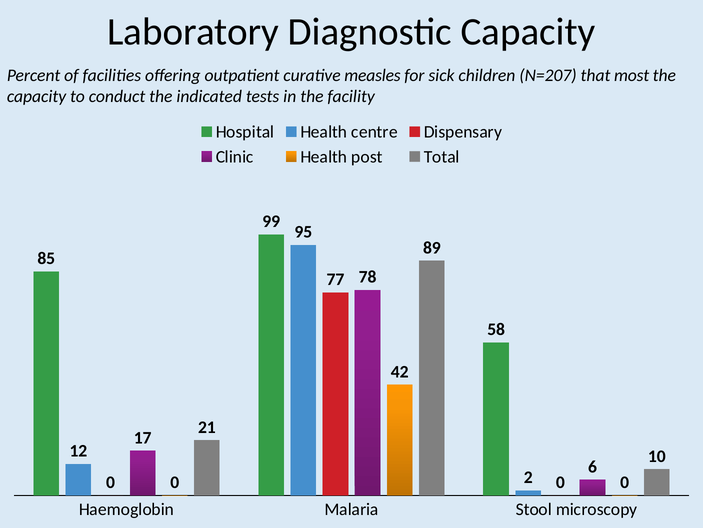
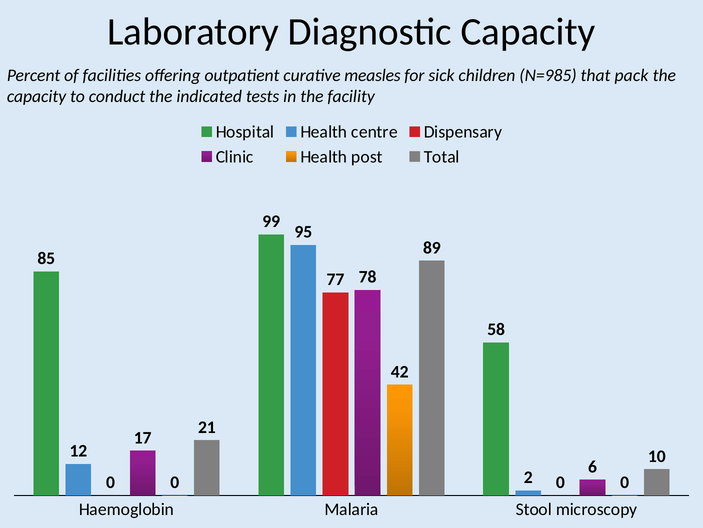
N=207: N=207 -> N=985 (548, 75)
most: most -> pack (631, 75)
